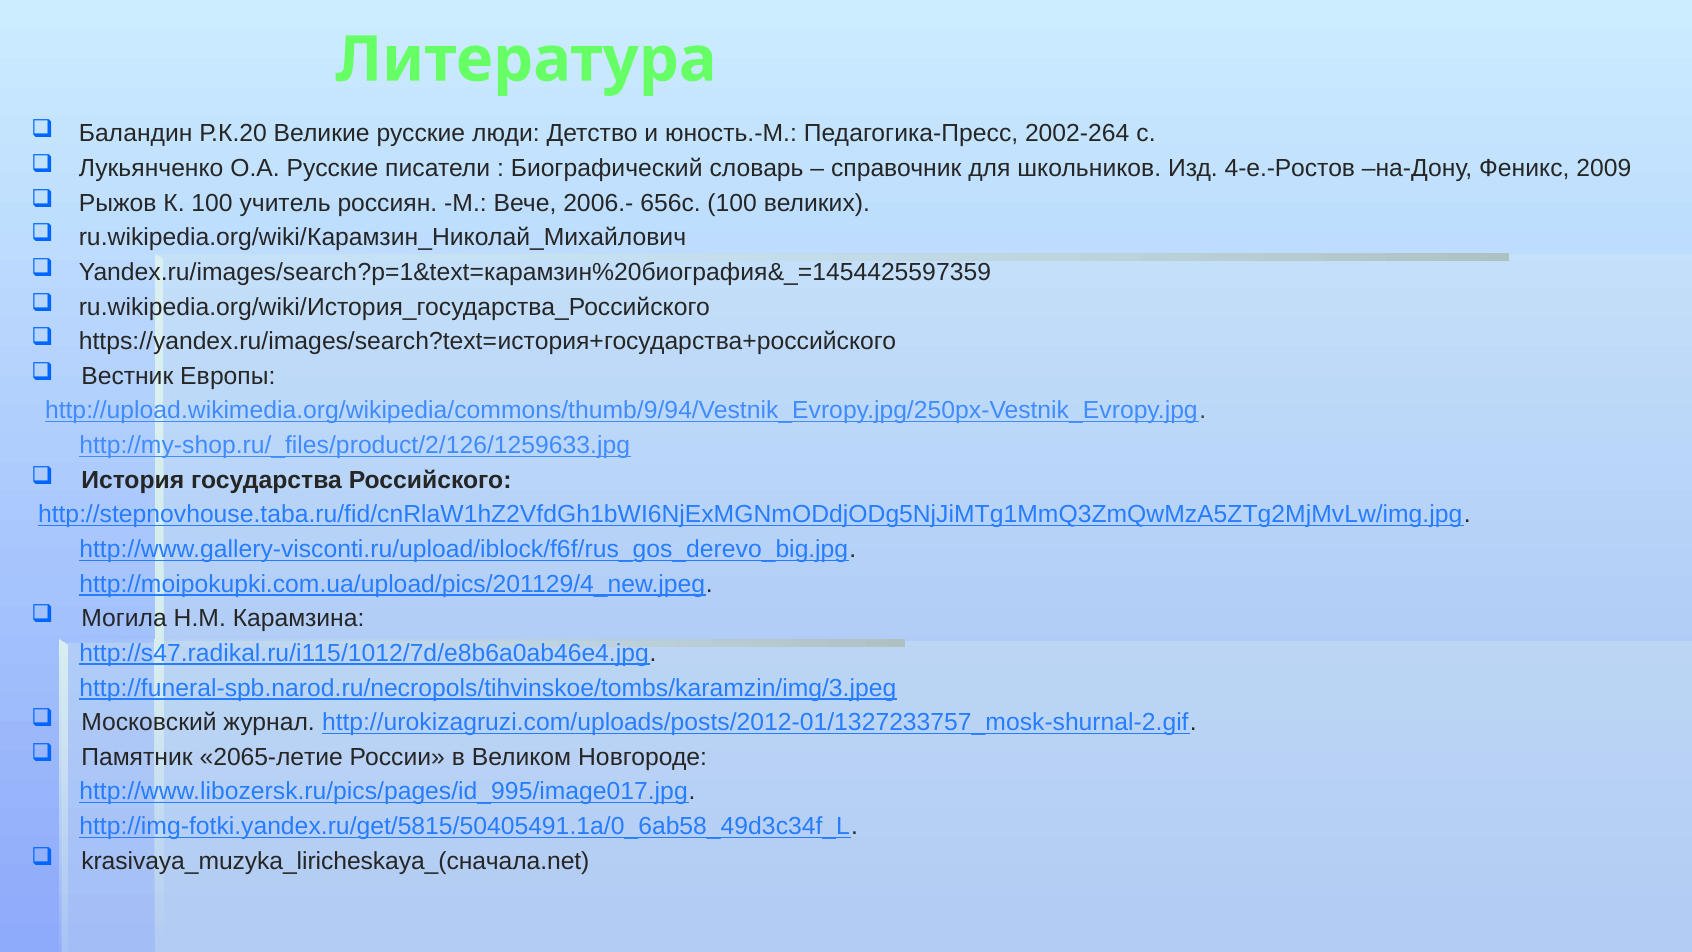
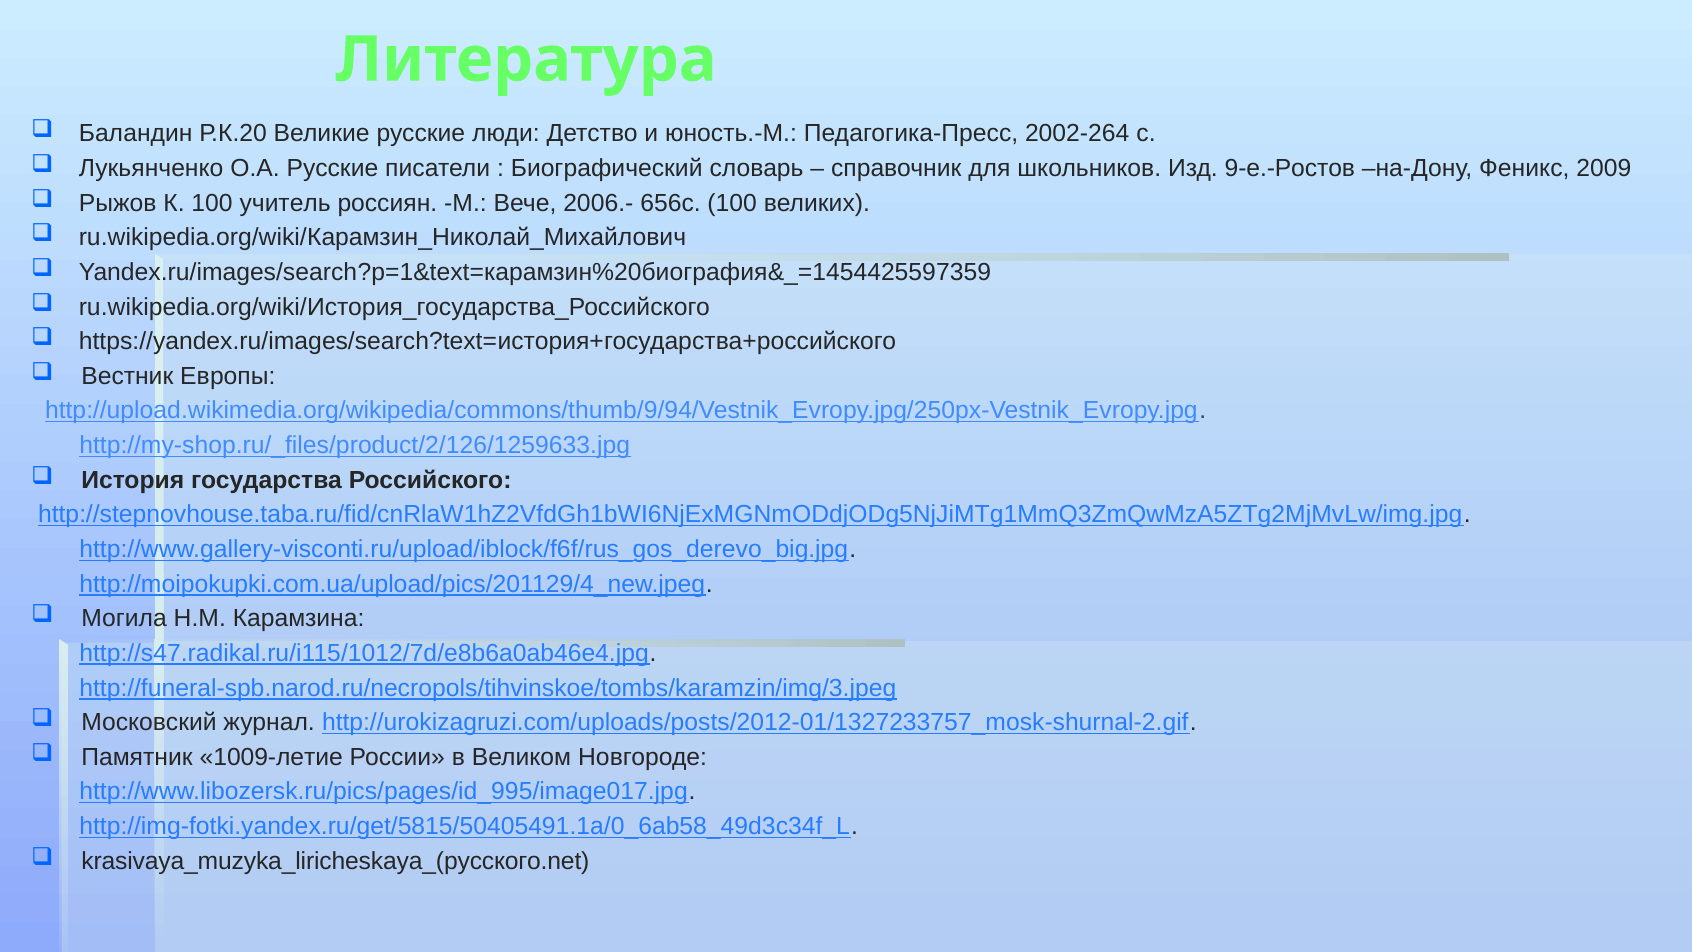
4-е.-Ростов: 4-е.-Ростов -> 9-е.-Ростов (1290, 168)
2065-летие: 2065-летие -> 1009-летие (271, 757)
krasivaya_muzyka_liricheskaya_(сначала.net: krasivaya_muzyka_liricheskaya_(сначала.net -> krasivaya_muzyka_liricheskaya_(русского.net (335, 861)
